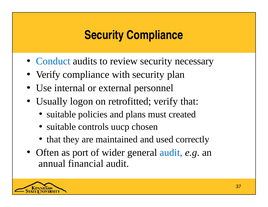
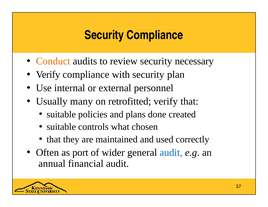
Conduct colour: blue -> orange (53, 61)
logon: logon -> many (81, 101)
must: must -> done (157, 114)
uucp: uucp -> what (120, 127)
